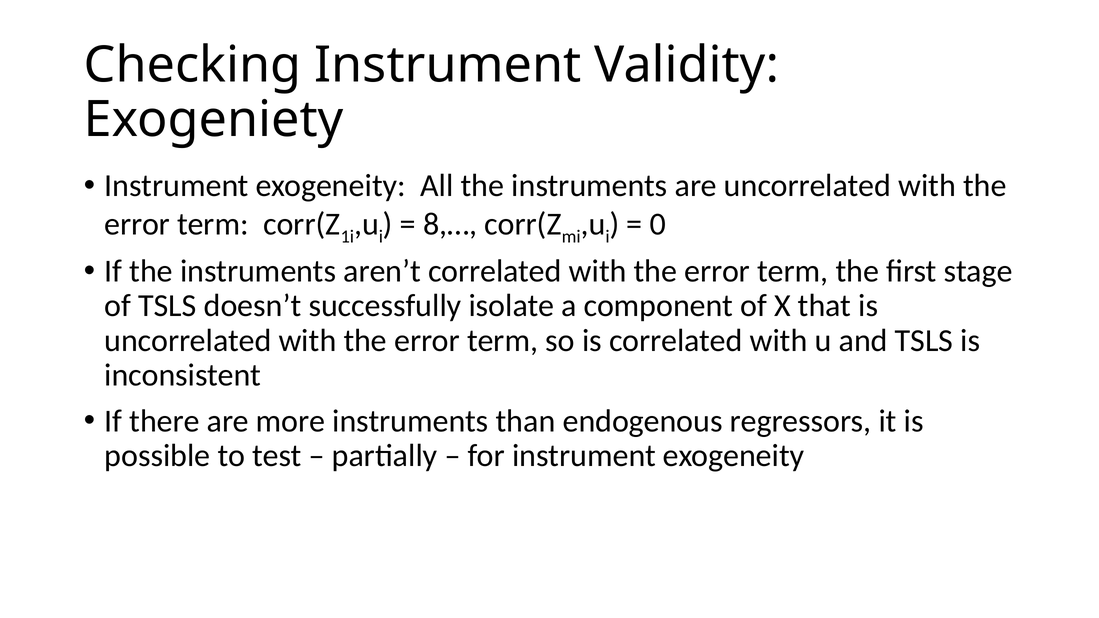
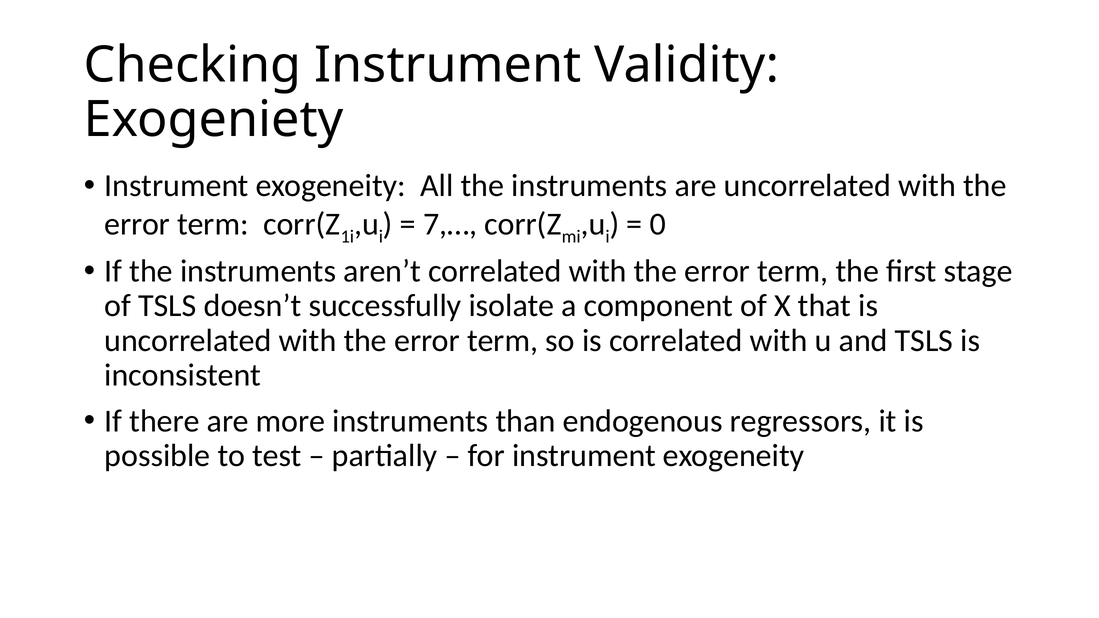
8,…: 8,… -> 7,… (450, 224)
